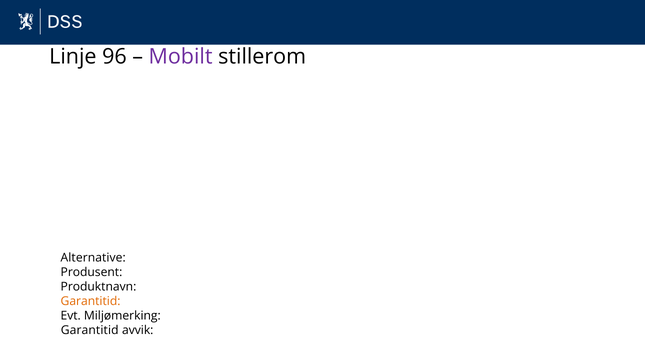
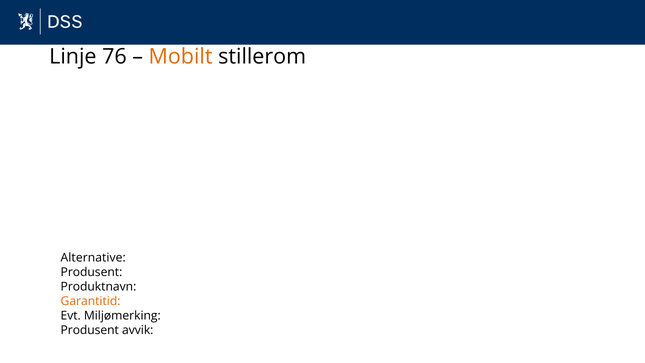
96: 96 -> 76 (114, 57)
Mobilt colour: purple -> orange (181, 57)
Garantitid: Garantitid -> Produsent (90, 330)
